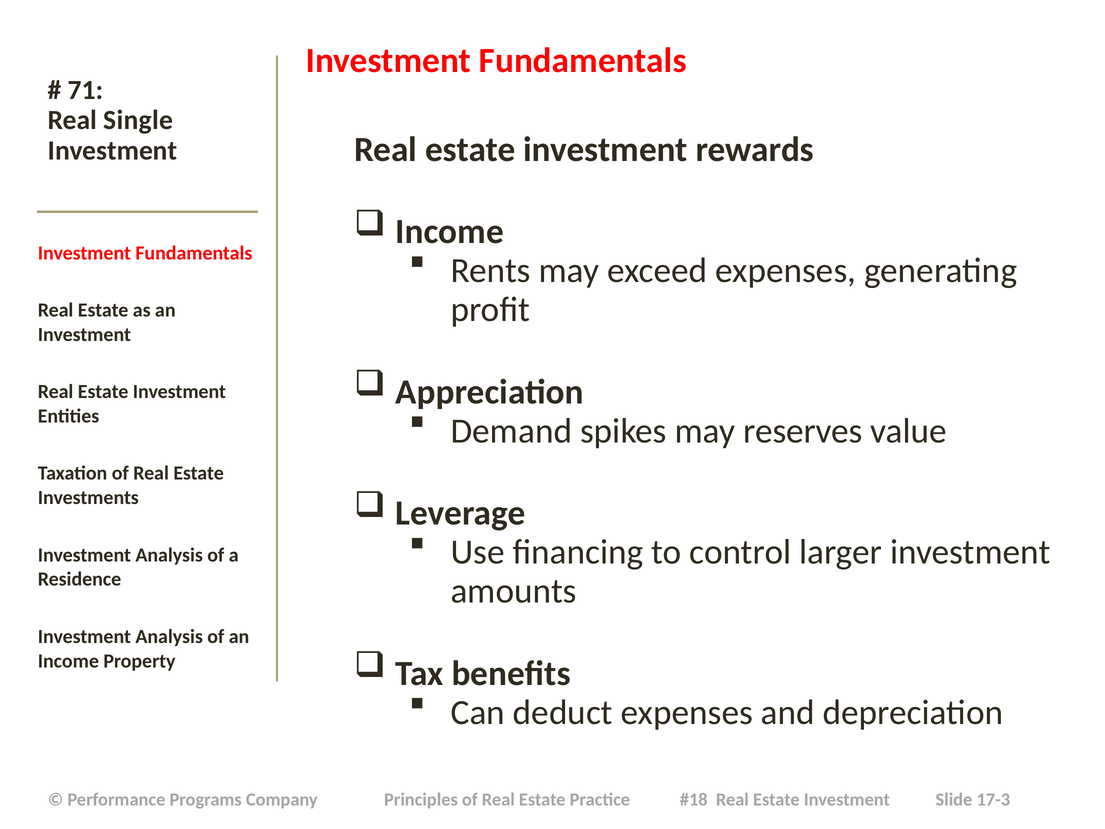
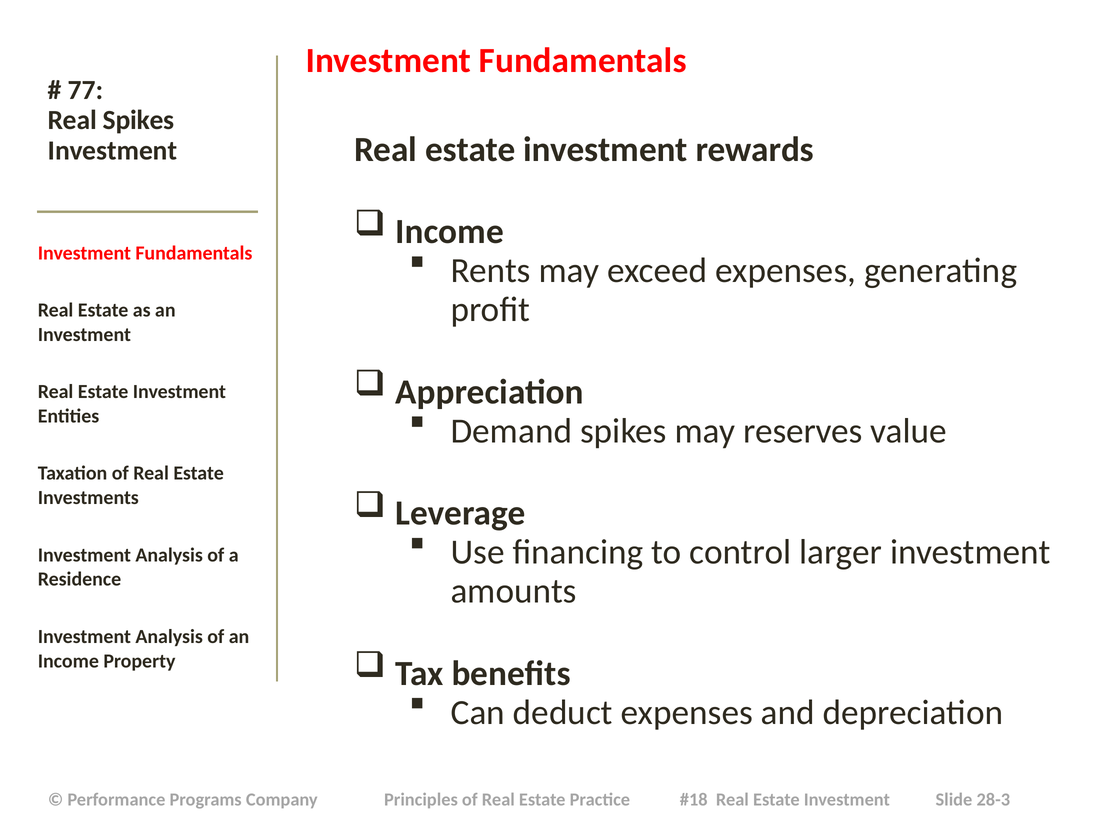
71: 71 -> 77 (86, 90)
Real Single: Single -> Spikes (139, 120)
17-3: 17-3 -> 28-3 (993, 800)
